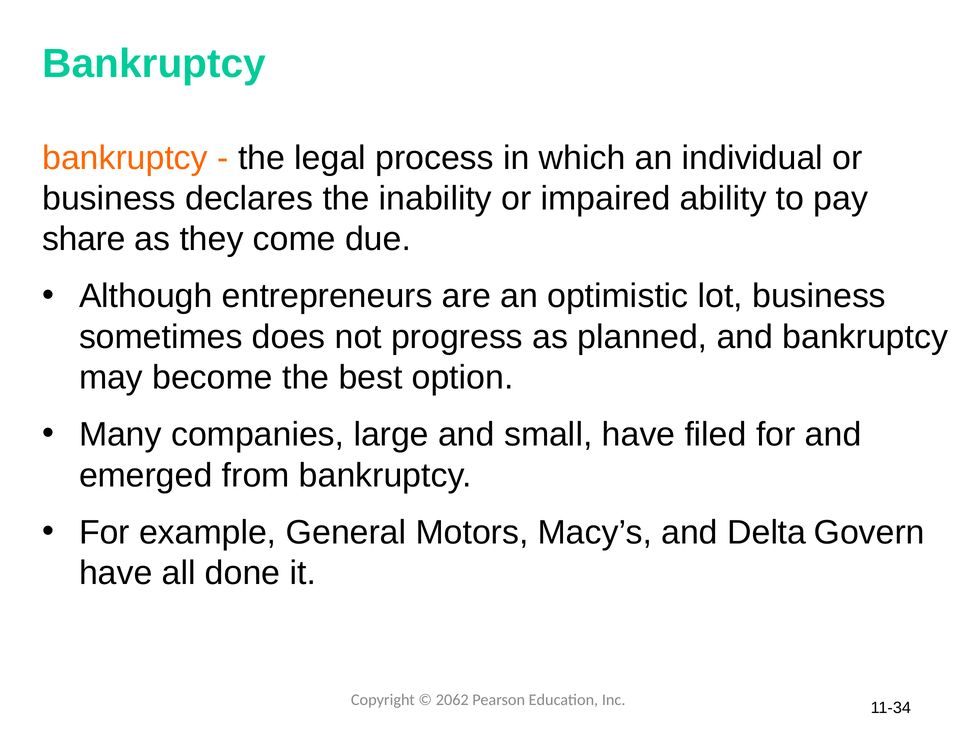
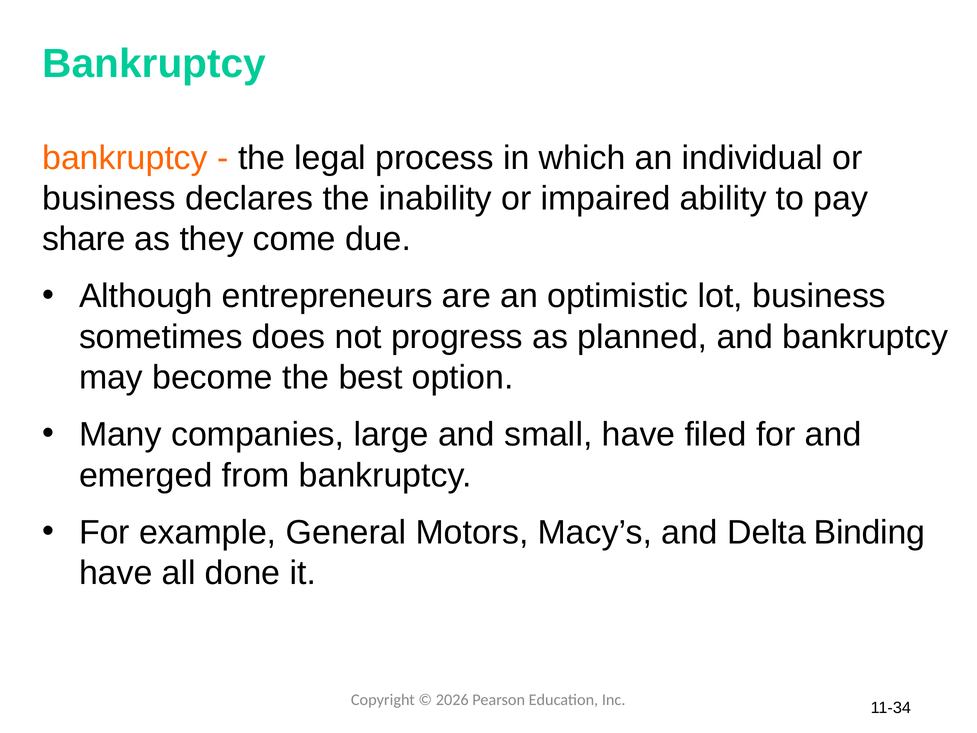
Govern: Govern -> Binding (869, 532)
2062: 2062 -> 2026 (452, 700)
